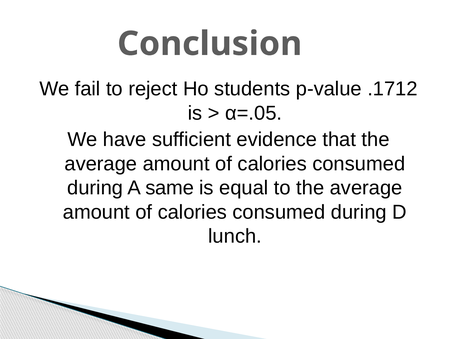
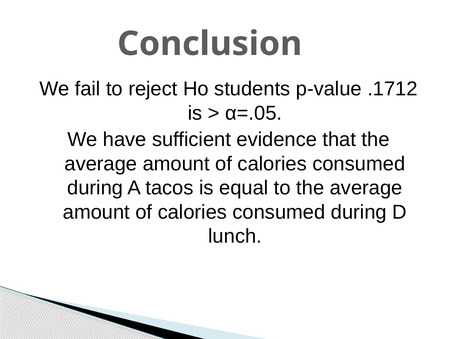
same: same -> tacos (170, 188)
